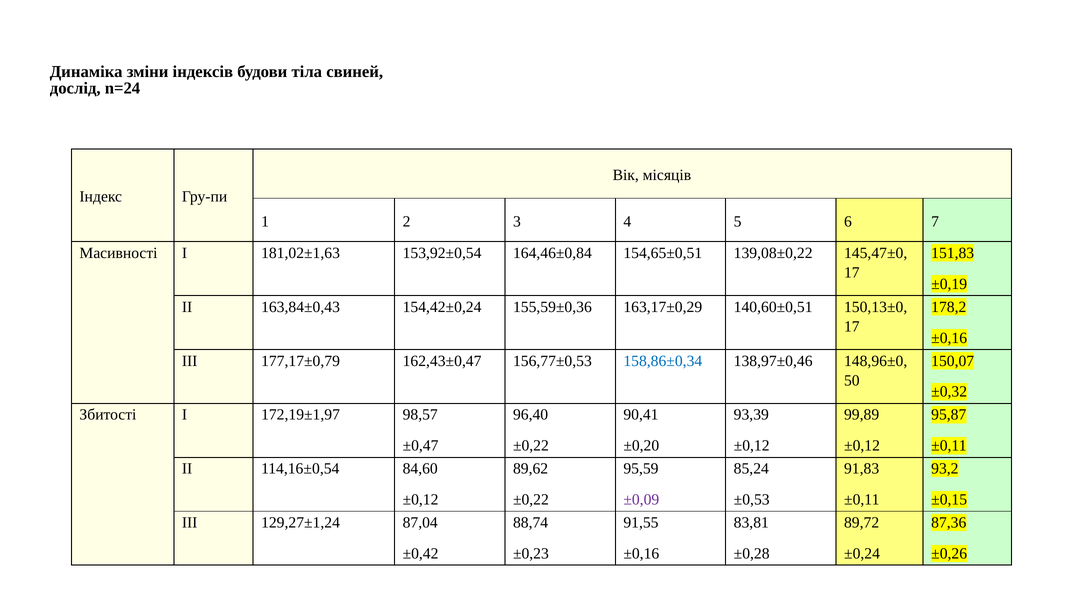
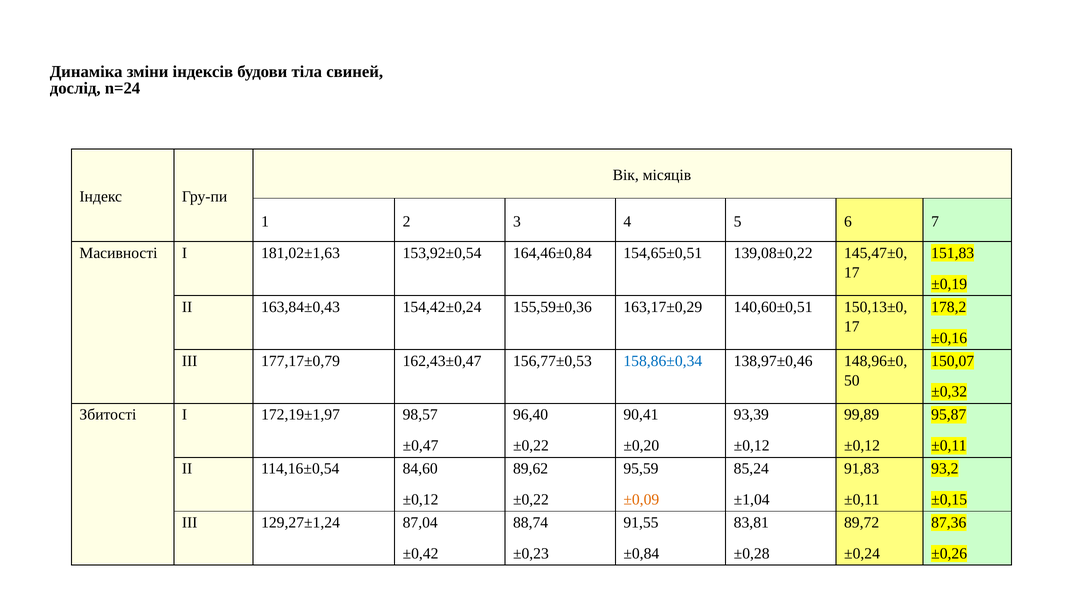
±0,09 colour: purple -> orange (641, 500)
±0,53: ±0,53 -> ±1,04 (752, 500)
±0,16: ±0,16 -> ±0,84 (641, 553)
